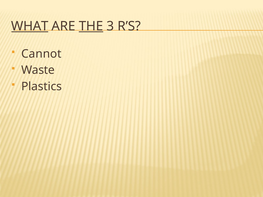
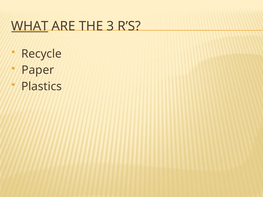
THE underline: present -> none (91, 26)
Cannot: Cannot -> Recycle (41, 54)
Waste: Waste -> Paper (38, 70)
